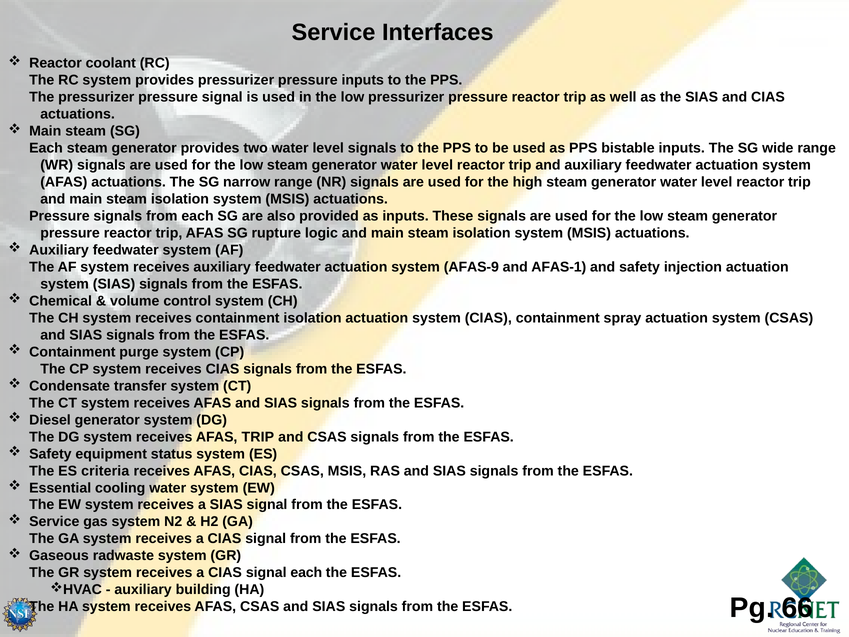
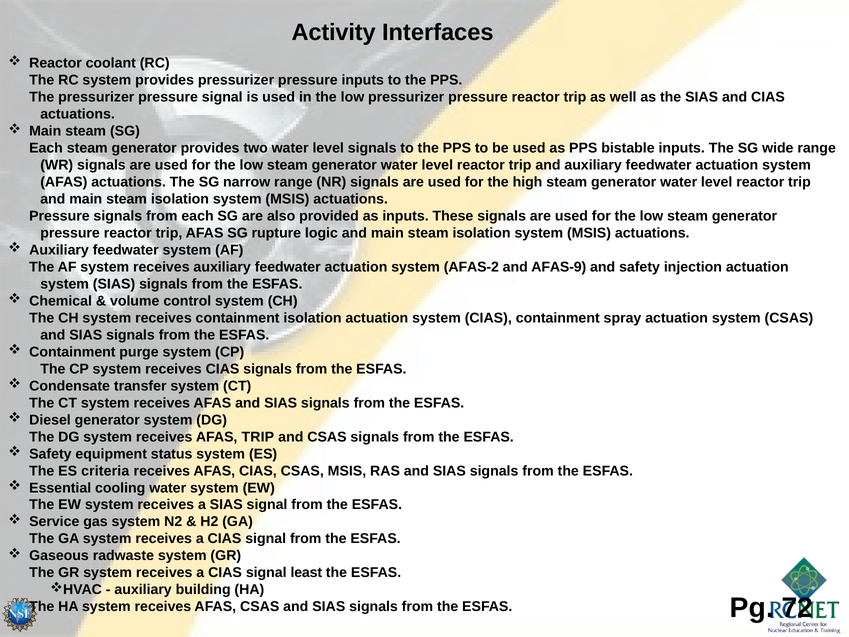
Service: Service -> Activity (334, 32)
AFAS-9: AFAS-9 -> AFAS-2 (471, 267)
AFAS-1: AFAS-1 -> AFAS-9 (559, 267)
signal each: each -> least (306, 573)
66: 66 -> 72 (797, 608)
